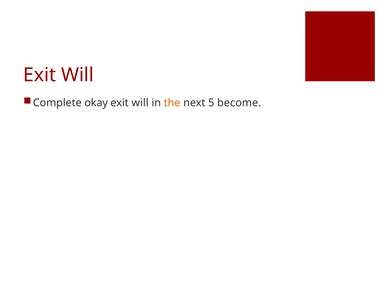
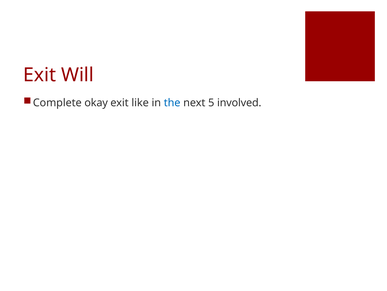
will: will -> like (140, 103)
the colour: orange -> blue (172, 103)
become: become -> involved (239, 103)
